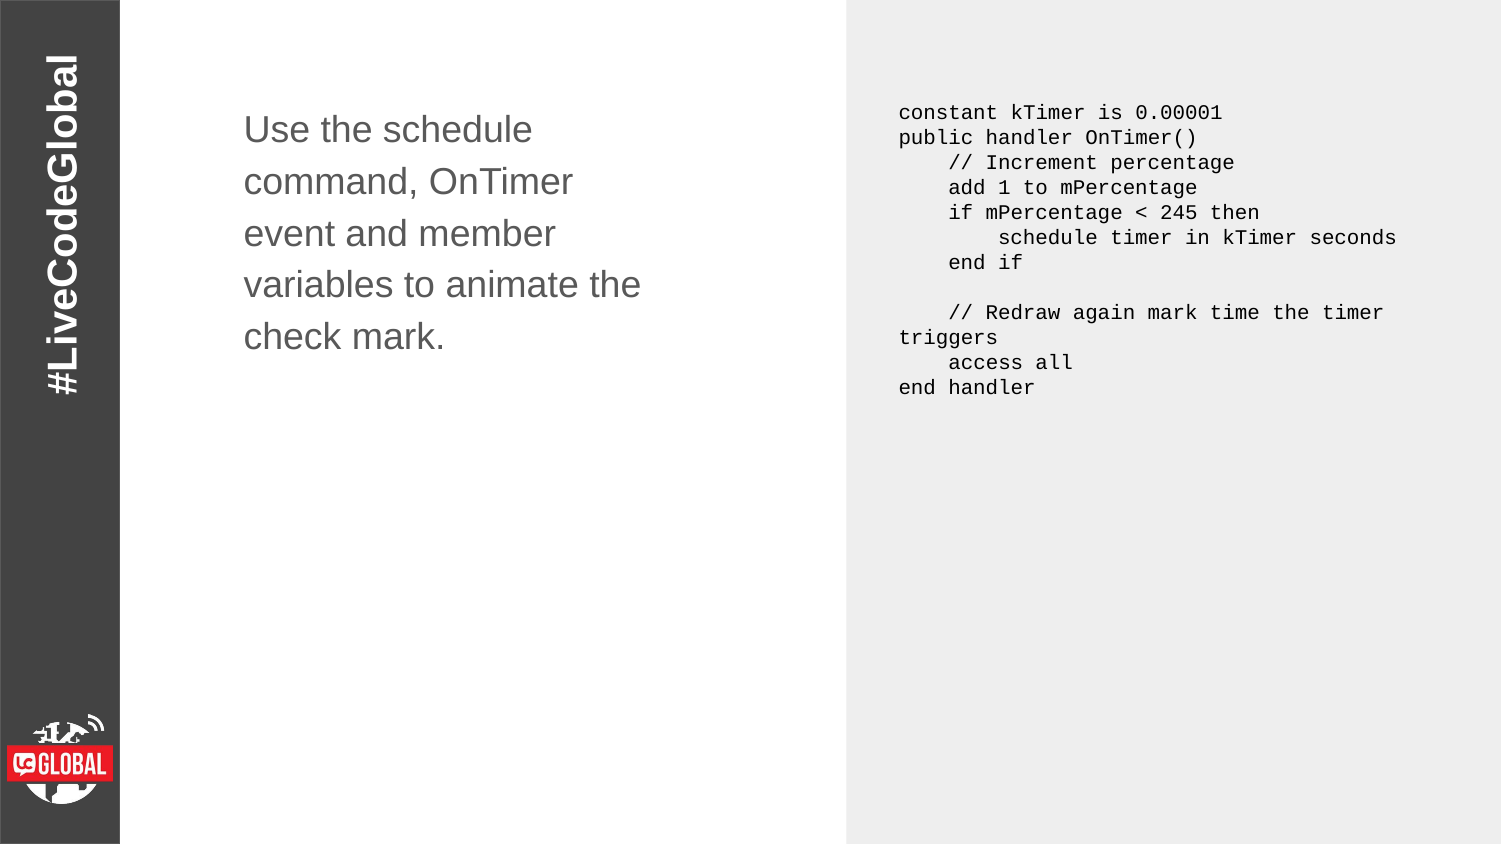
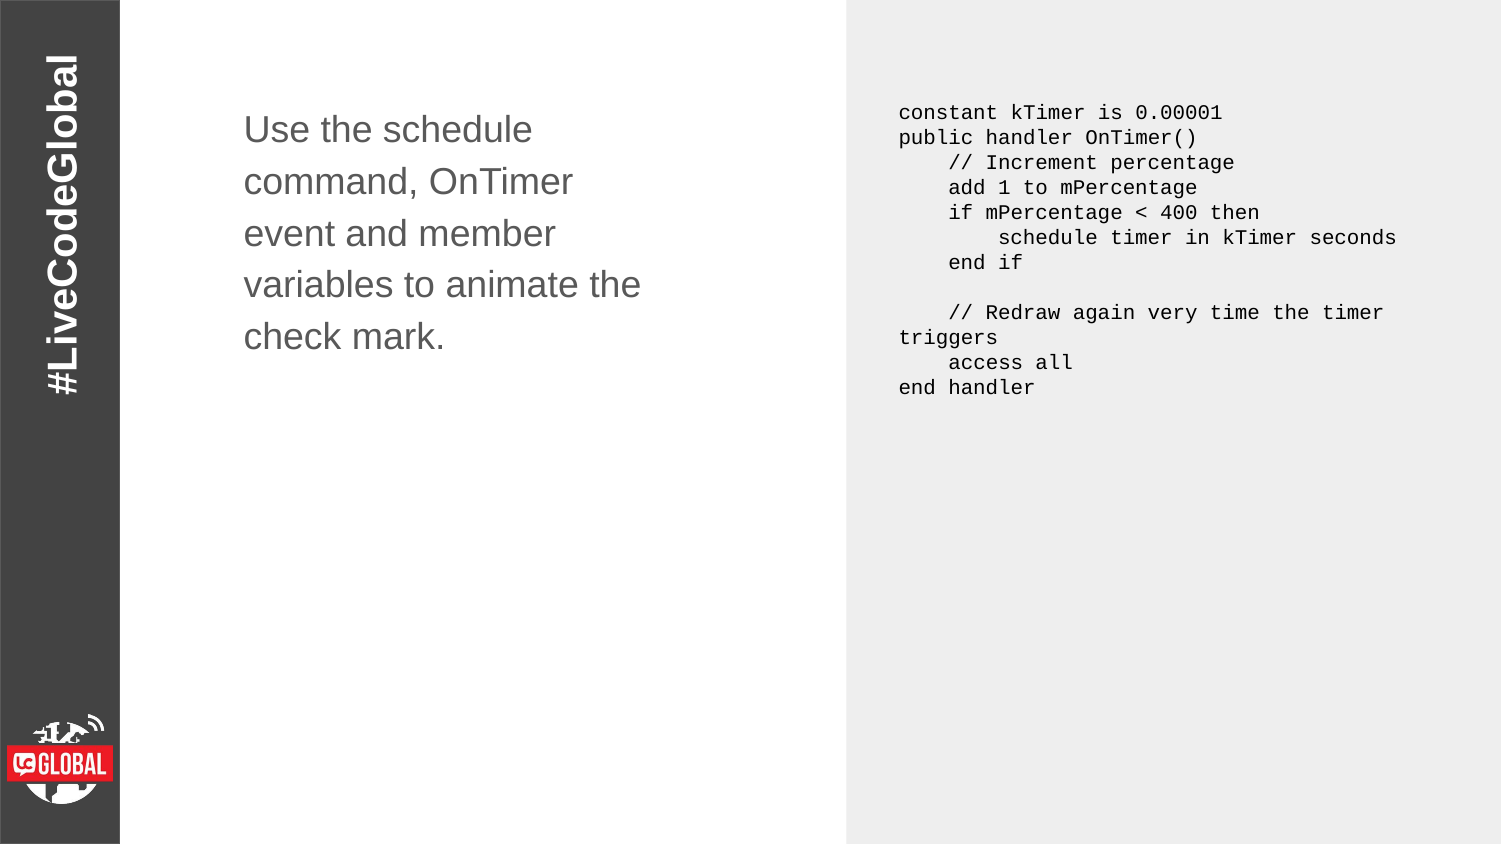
245: 245 -> 400 (1179, 213)
again mark: mark -> very (1173, 313)
